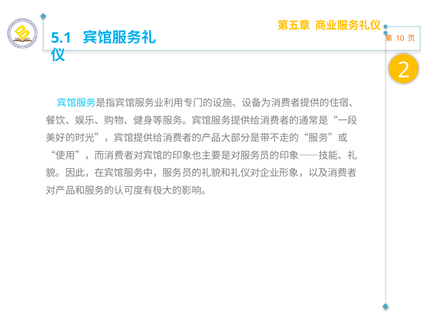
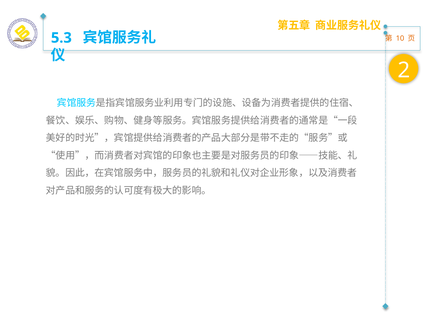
5.1: 5.1 -> 5.3 (61, 38)
